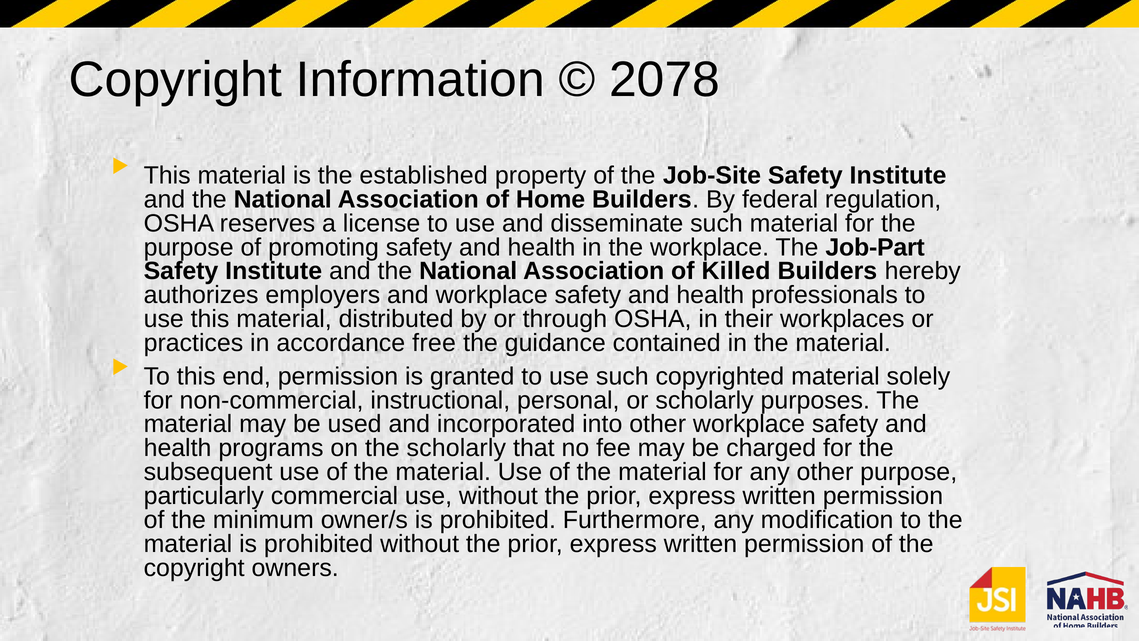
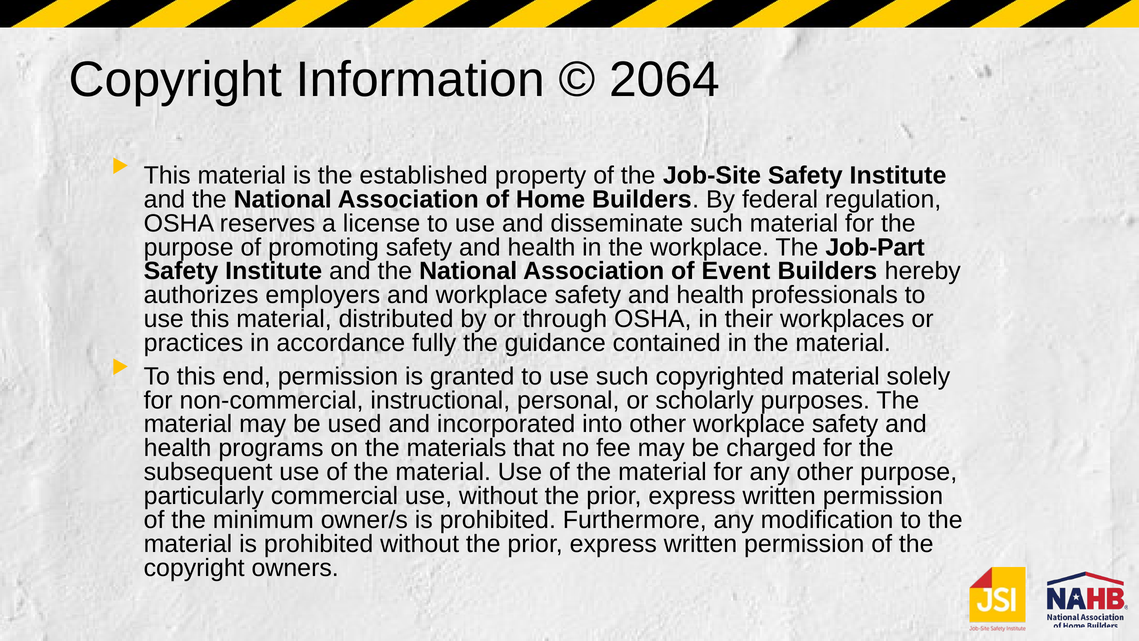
2078: 2078 -> 2064 (665, 80)
Killed: Killed -> Event (736, 271)
free: free -> fully (434, 343)
the scholarly: scholarly -> materials (456, 448)
